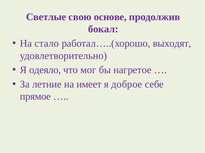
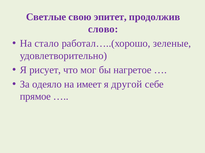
основе: основе -> эпитет (110, 17)
бокал: бокал -> слово (103, 29)
выходят: выходят -> зеленые (172, 44)
одеяло: одеяло -> рисует (45, 70)
летние: летние -> одеяло (47, 85)
доброе: доброе -> другой (127, 85)
